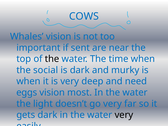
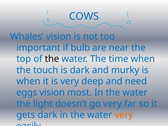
sent: sent -> bulb (80, 48)
social: social -> touch (46, 70)
very colour: black -> orange (124, 115)
